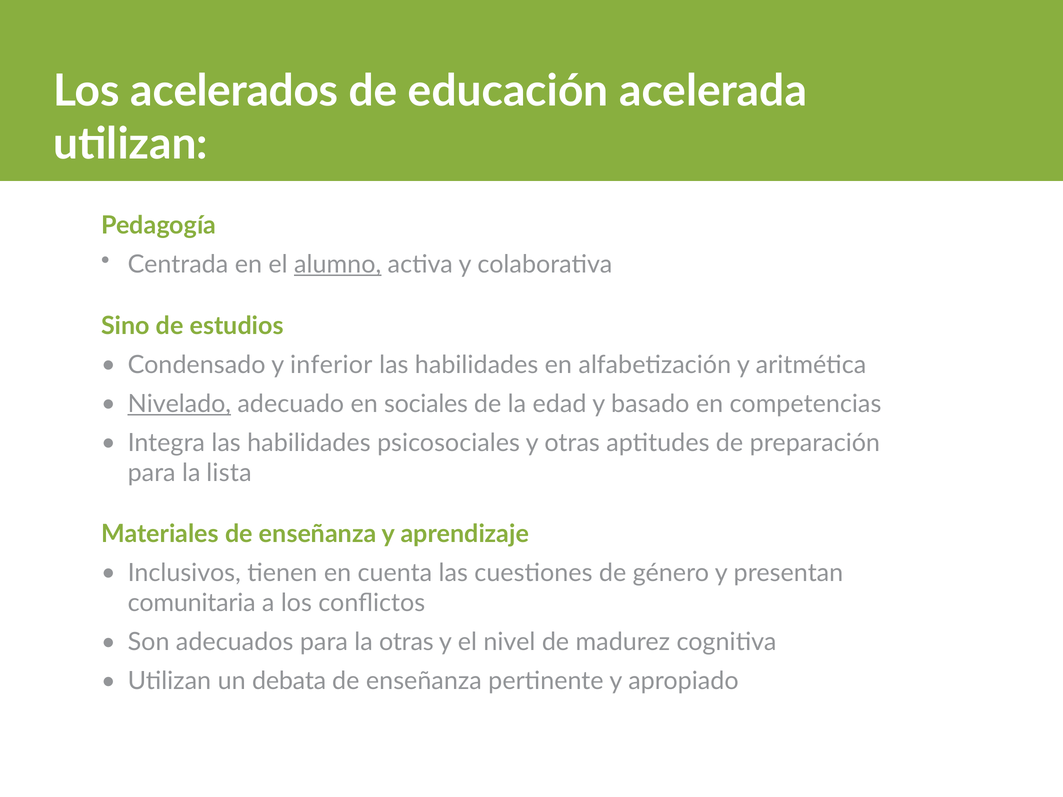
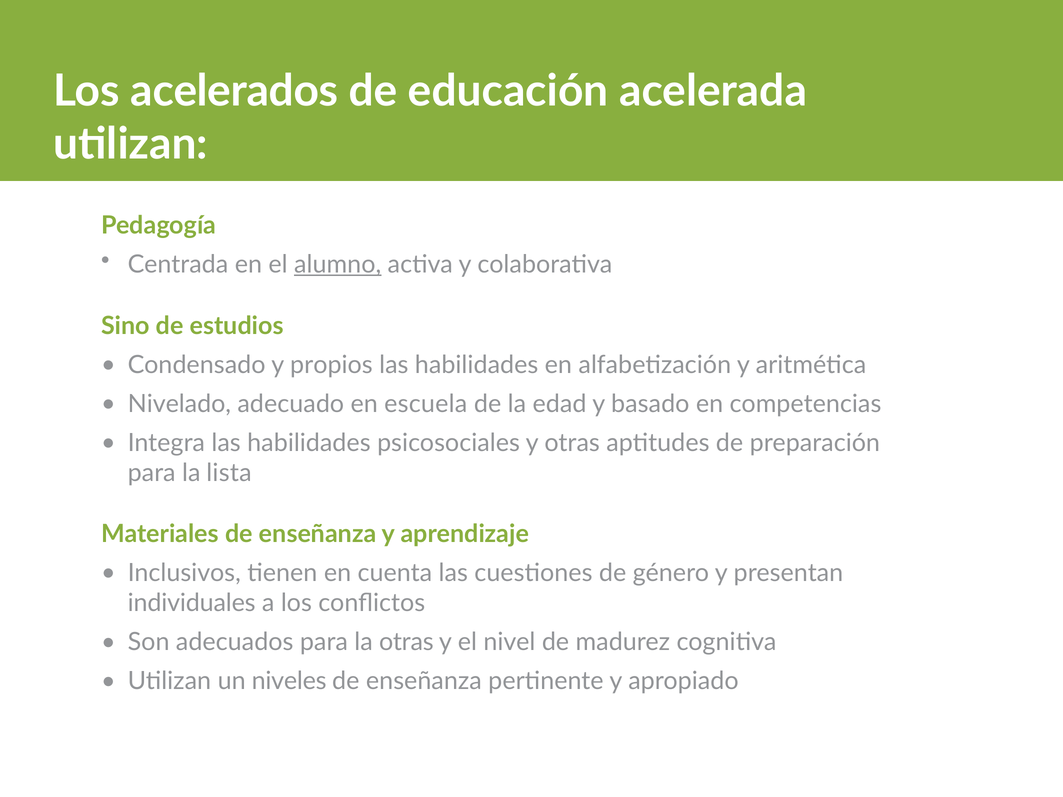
inferior: inferior -> propios (331, 365)
Nivelado underline: present -> none (179, 404)
sociales: sociales -> escuela (426, 404)
comunitaria: comunitaria -> individuales (192, 603)
debata: debata -> niveles (289, 681)
